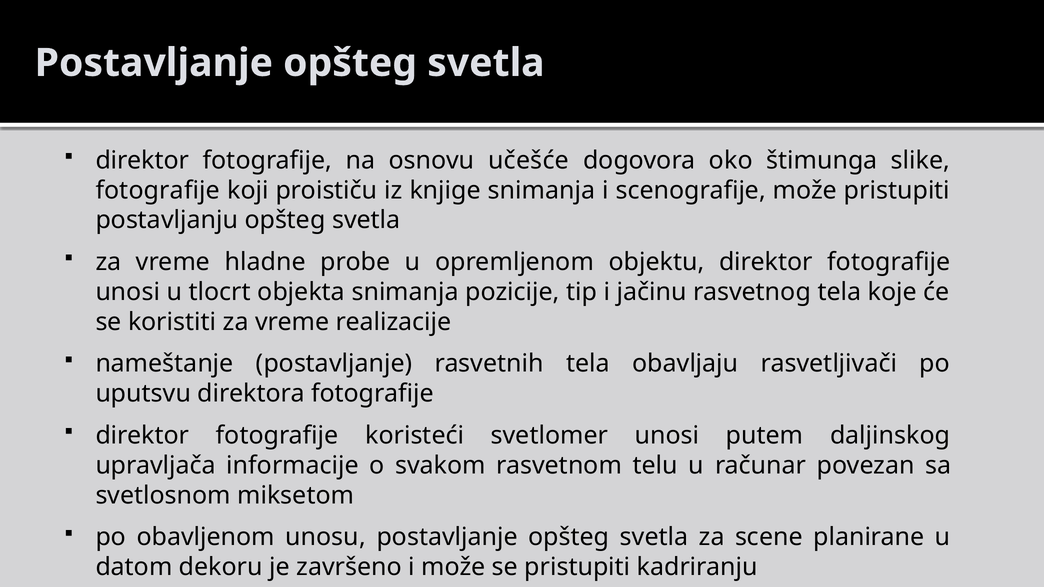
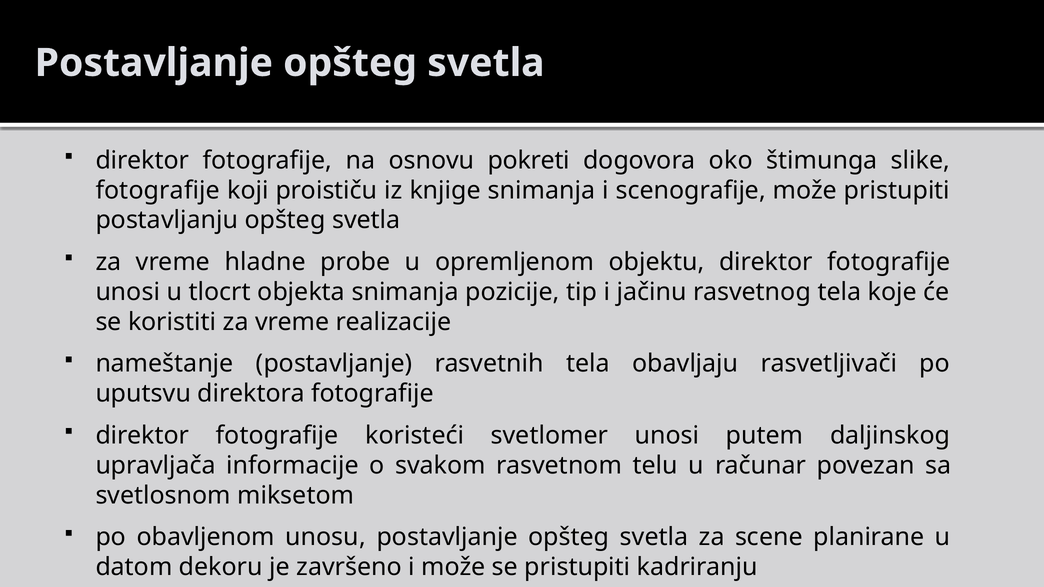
učešće: učešće -> pokreti (529, 160)
